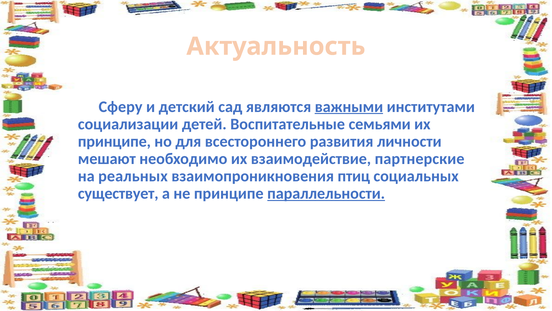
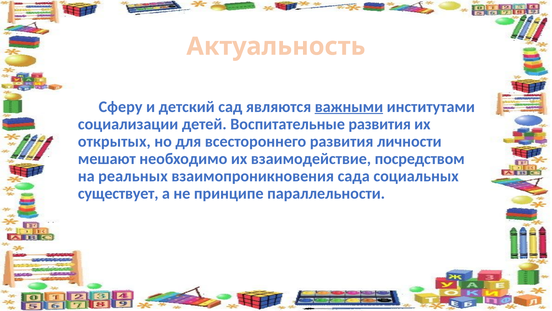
Воспитательные семьями: семьями -> развития (380, 124)
принципе: принципе -> открытых (114, 141)
партнерские: партнерские -> посредством (420, 159)
птиц: птиц -> сада (354, 176)
параллельности underline: present -> none (326, 193)
